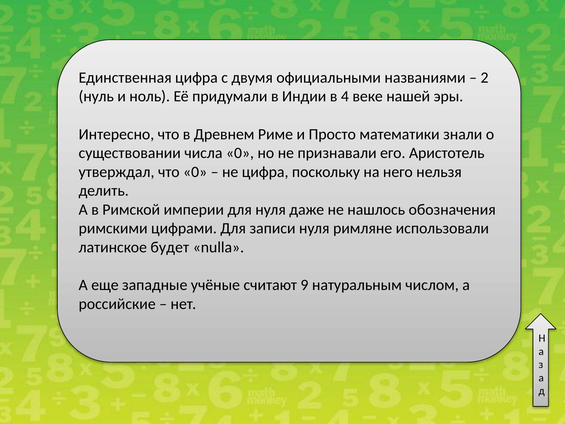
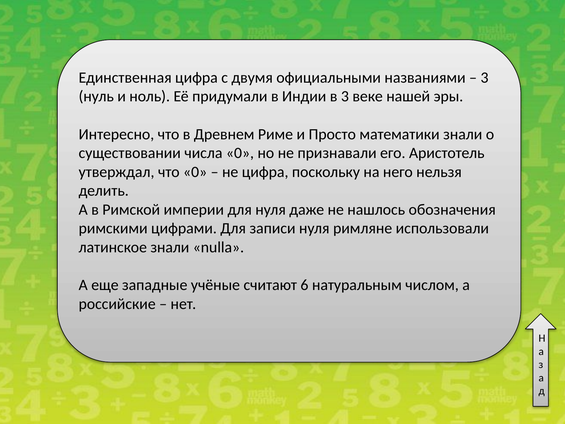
2: 2 -> 3 (484, 78)
в 4: 4 -> 3 (345, 96)
латинское будет: будет -> знали (170, 247)
9: 9 -> 6 (304, 285)
